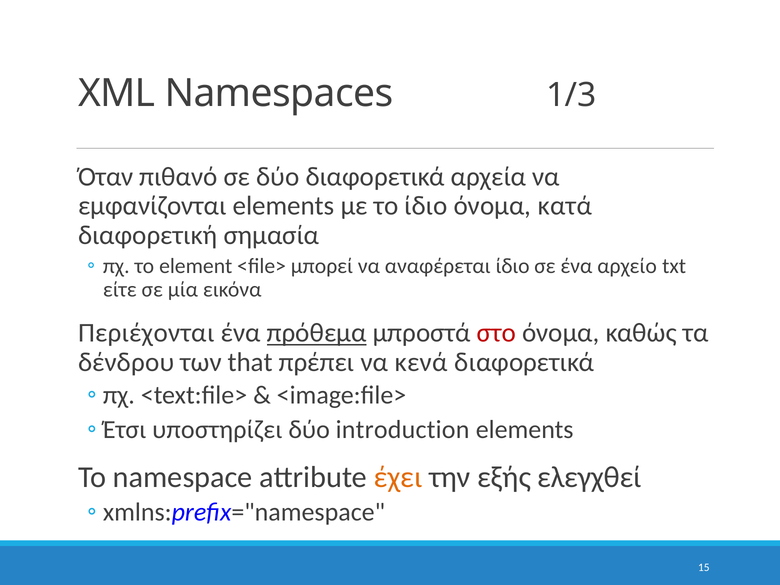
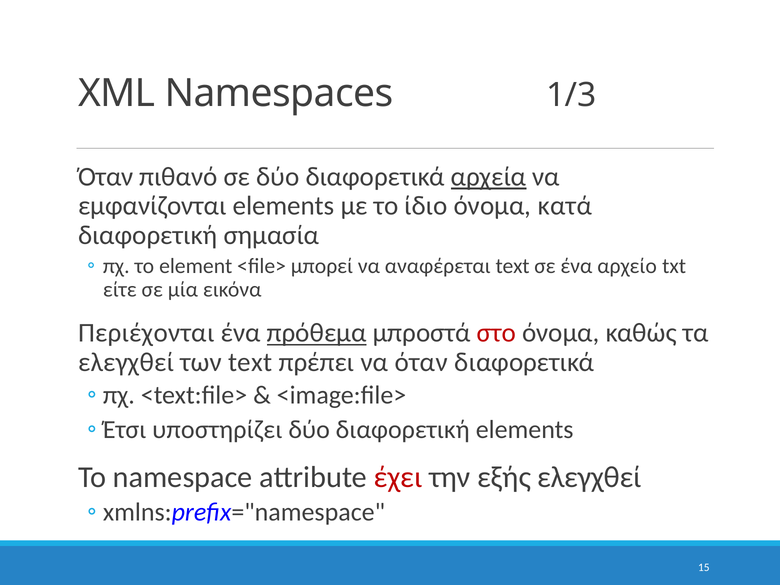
αρχεία underline: none -> present (489, 177)
αναφέρεται ίδιο: ίδιο -> text (513, 266)
δένδρου: δένδρου -> ελεγχθεί (126, 362)
των that: that -> text (250, 362)
να κενά: κενά -> όταν (421, 362)
δύο introduction: introduction -> διαφορετική (403, 430)
έχει colour: orange -> red (398, 477)
